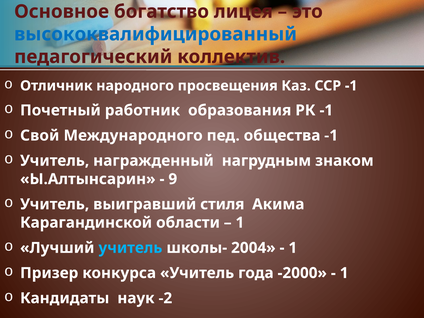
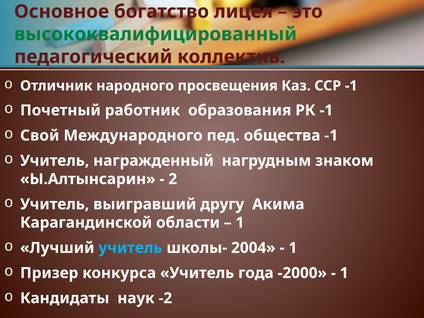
высококвалифицированный colour: blue -> green (156, 34)
9: 9 -> 2 (173, 179)
стиля: стиля -> другу (222, 204)
